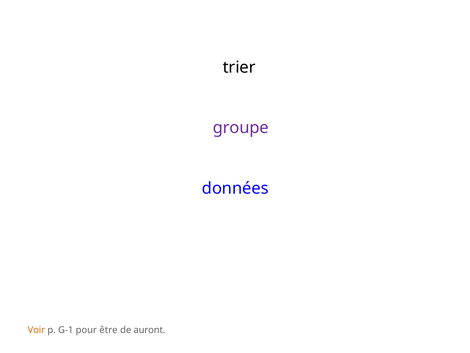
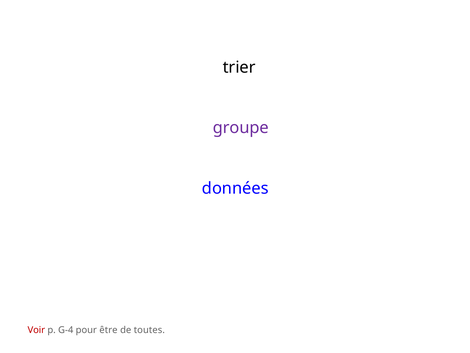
Voir colour: orange -> red (36, 330)
G-1: G-1 -> G-4 (66, 330)
auront: auront -> toutes (149, 330)
